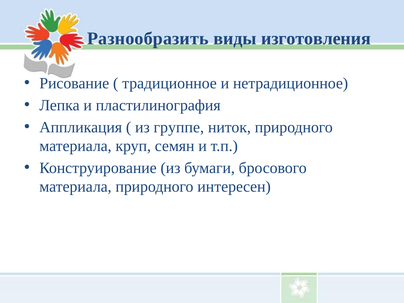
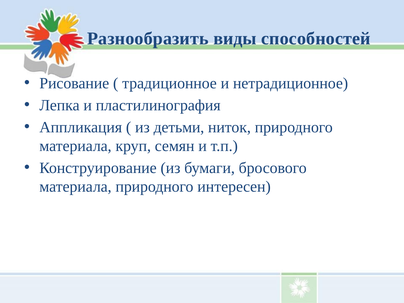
изготовления: изготовления -> способностей (316, 39)
группе: группе -> детьми (179, 127)
